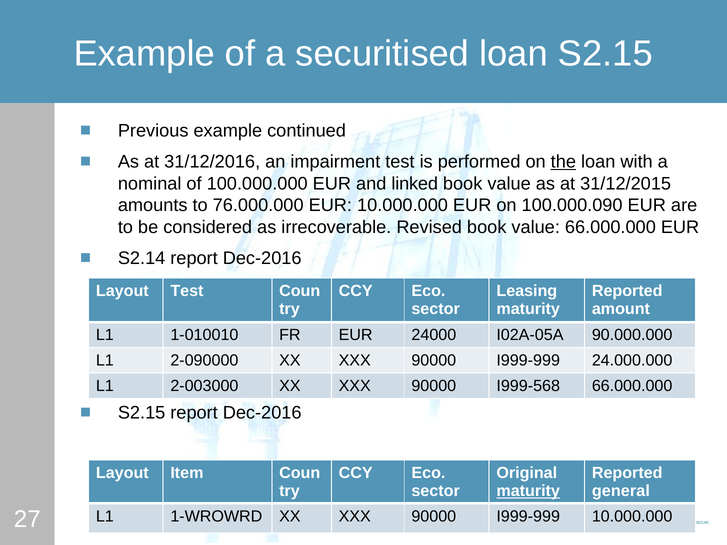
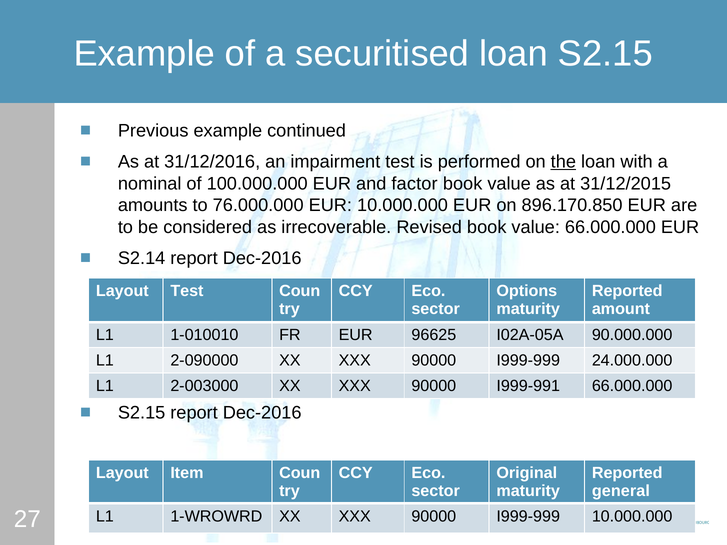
linked: linked -> factor (415, 184)
100.000.090: 100.000.090 -> 896.170.850 (572, 205)
Leasing: Leasing -> Options (527, 291)
24000: 24000 -> 96625 (434, 335)
I999-568: I999-568 -> I999-991 (528, 386)
maturity underline: present -> none (528, 491)
